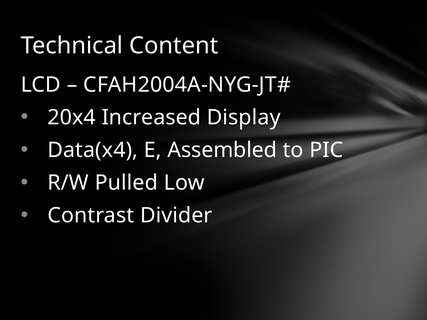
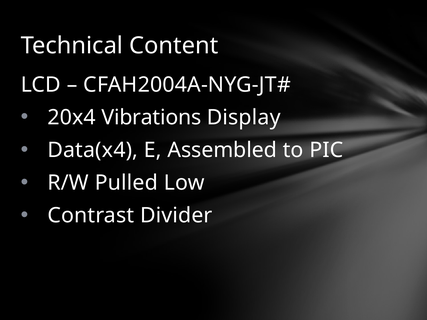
Increased: Increased -> Vibrations (151, 117)
